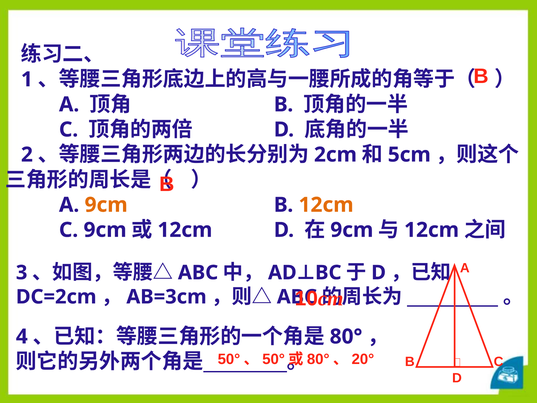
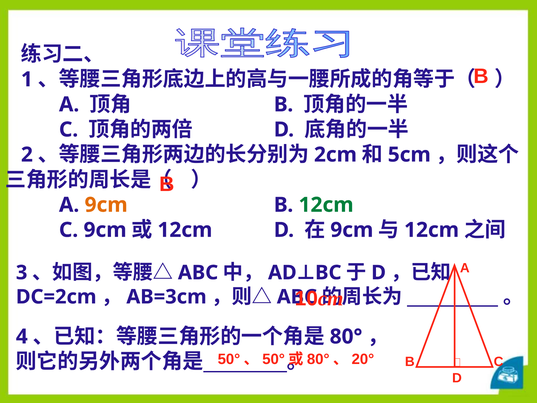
12cm colour: orange -> green (326, 205)
